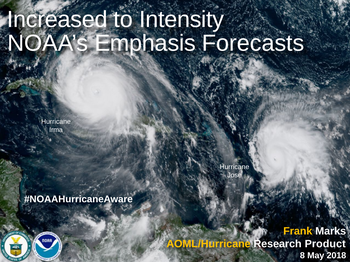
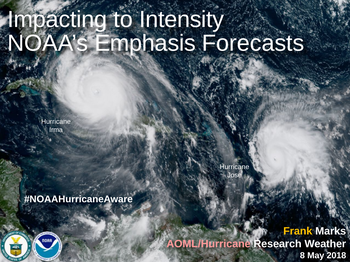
Increased: Increased -> Impacting (57, 19)
AOML/Hurricane colour: yellow -> pink (209, 244)
Product: Product -> Weather (325, 244)
